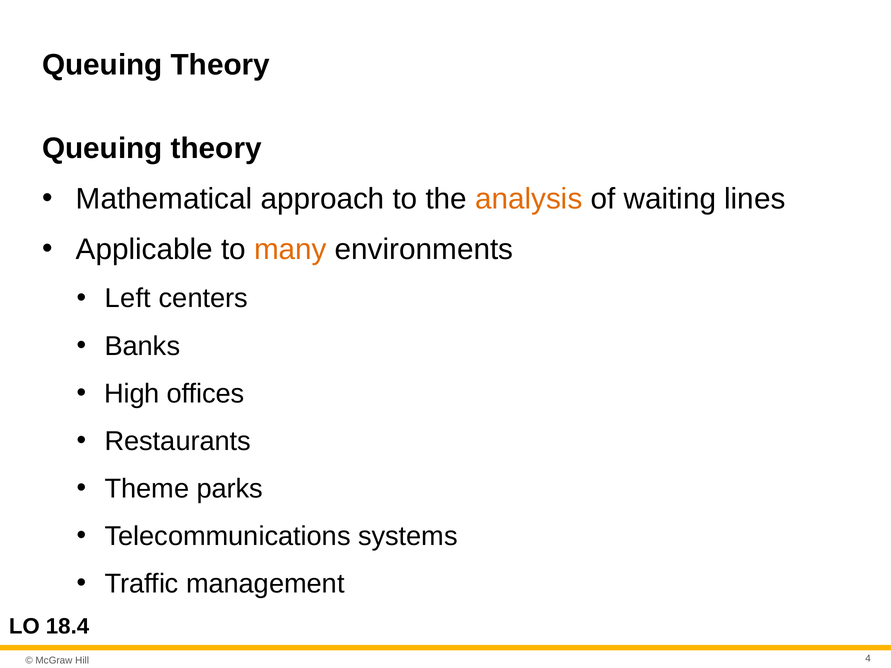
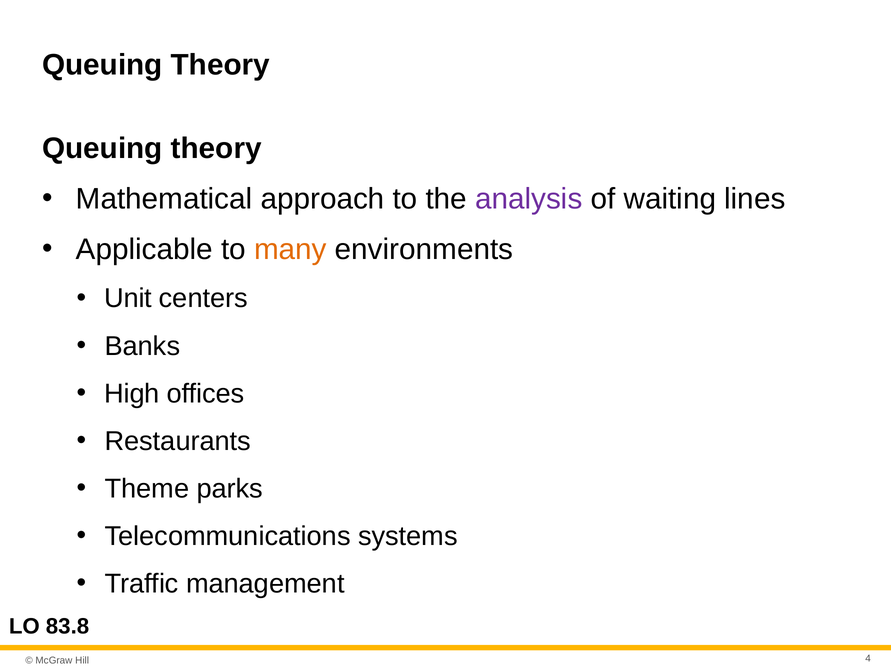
analysis colour: orange -> purple (529, 199)
Left: Left -> Unit (128, 299)
18.4: 18.4 -> 83.8 (68, 627)
